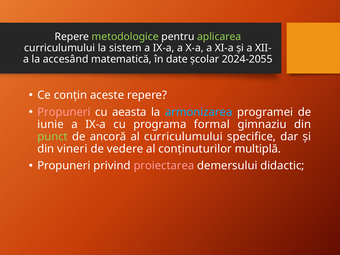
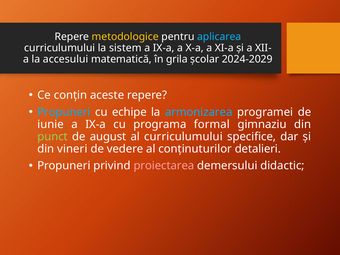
metodologice colour: light green -> yellow (125, 37)
aplicarea colour: light green -> light blue (219, 37)
accesând: accesând -> accesului (66, 59)
date: date -> grila (177, 59)
2024-2055: 2024-2055 -> 2024-2029 (247, 59)
Propuneri colour: pink -> light blue (64, 112)
aeasta: aeasta -> echipe (129, 112)
ancoră: ancoră -> august (108, 137)
multiplă: multiplă -> detalieri (258, 149)
